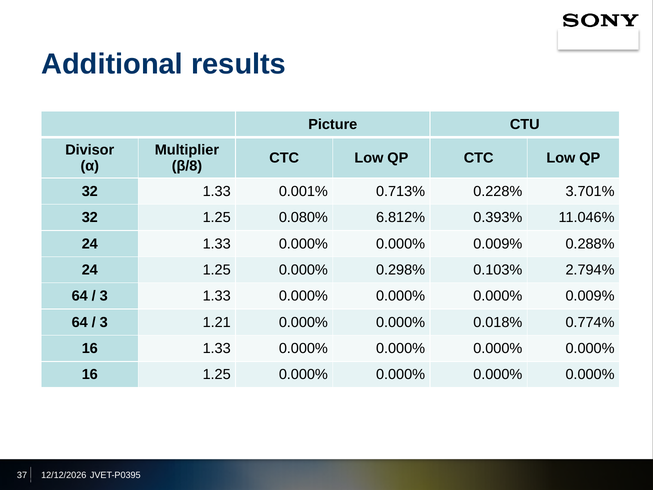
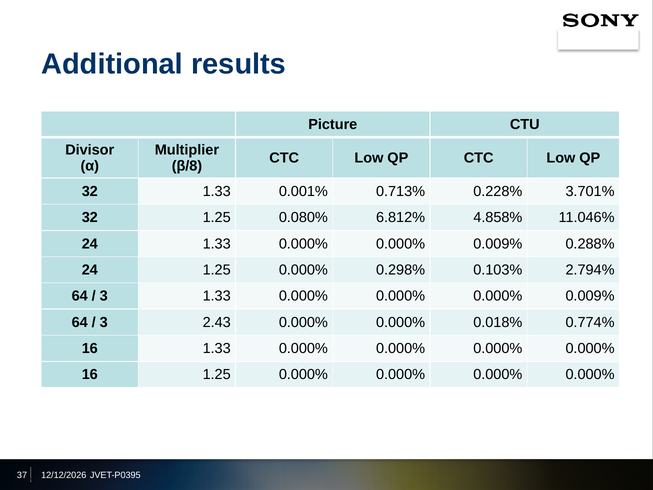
0.393%: 0.393% -> 4.858% (498, 217)
1.21: 1.21 -> 2.43 (217, 322)
